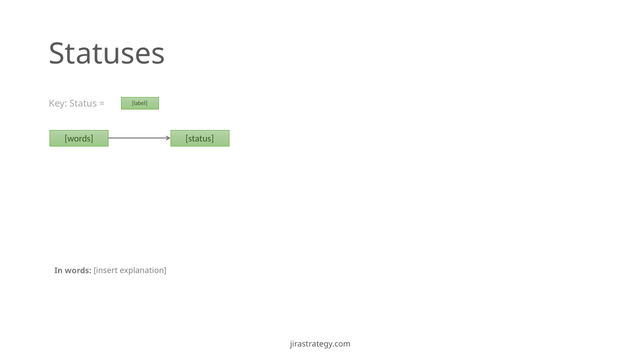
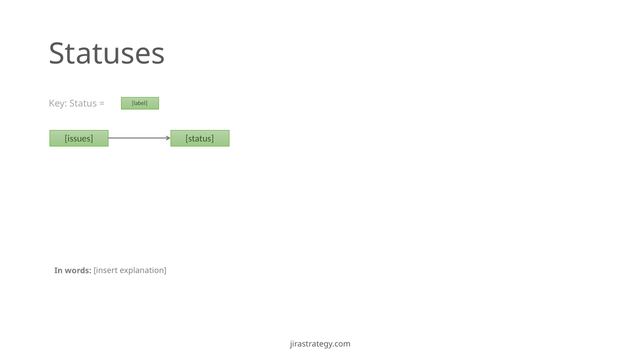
words: words -> issues (79, 138)
